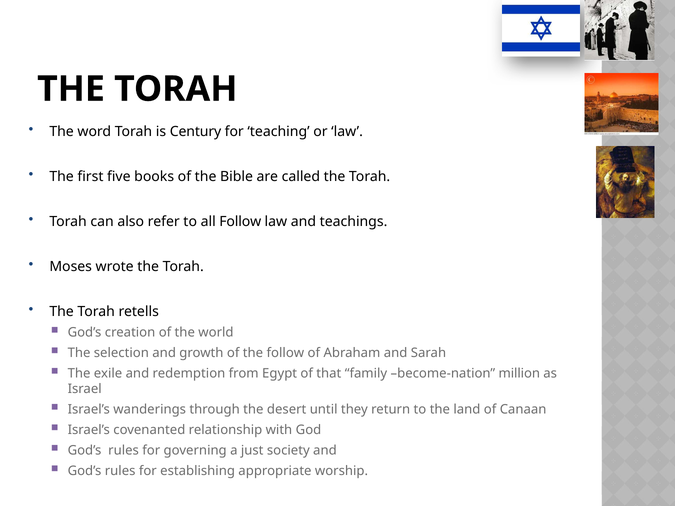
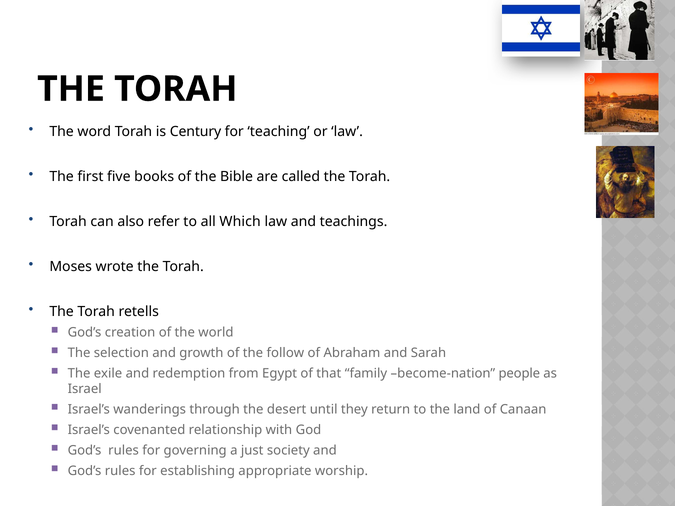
all Follow: Follow -> Which (240, 222)
million: million -> people (519, 373)
